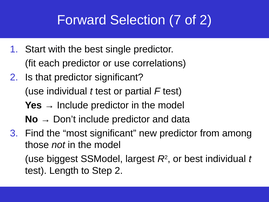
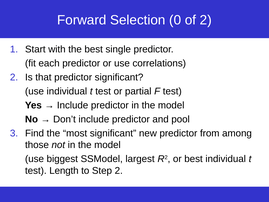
7: 7 -> 0 (175, 20)
data: data -> pool (181, 119)
